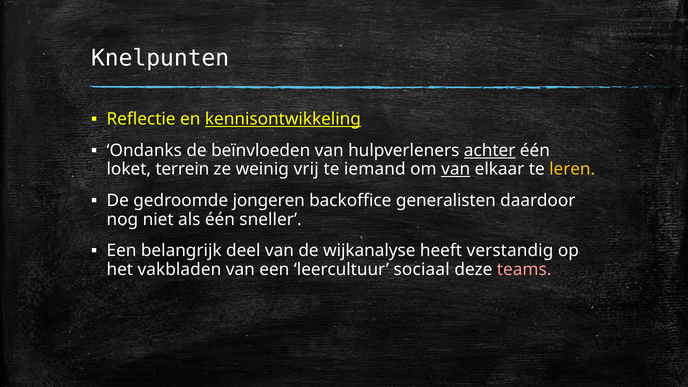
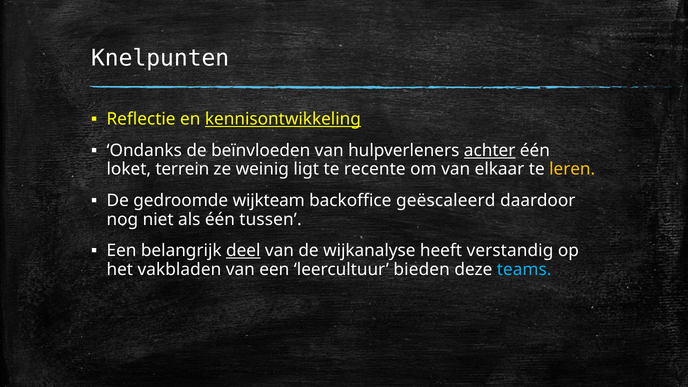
vrij: vrij -> ligt (306, 169)
iemand: iemand -> recente (375, 169)
van underline: present -> none (456, 169)
jongeren: jongeren -> wijkteam (269, 201)
generalisten: generalisten -> geëscaleerd (446, 201)
sneller: sneller -> tussen (270, 219)
deel underline: none -> present (243, 251)
sociaal: sociaal -> bieden (422, 269)
teams colour: pink -> light blue (524, 269)
